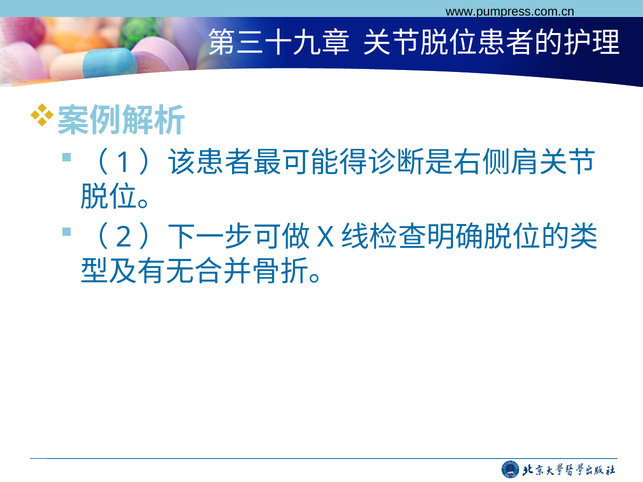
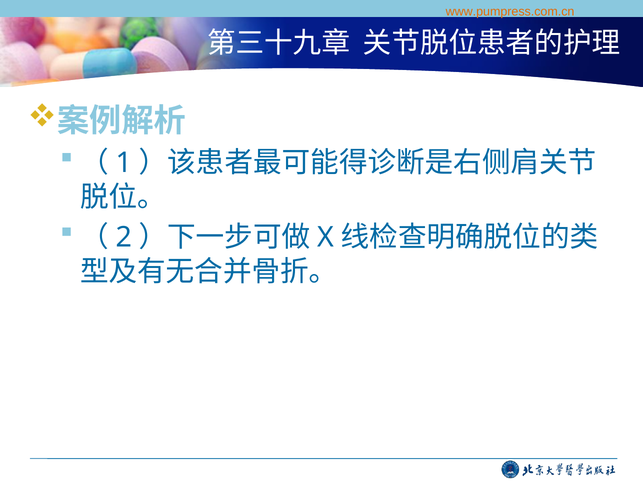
www.pumpress.com.cn colour: black -> orange (510, 12)
